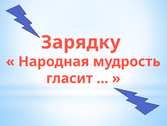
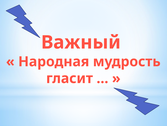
Зарядку: Зарядку -> Важный (81, 42)
